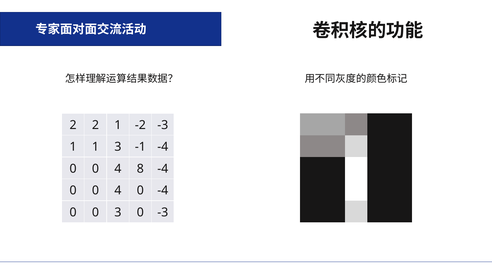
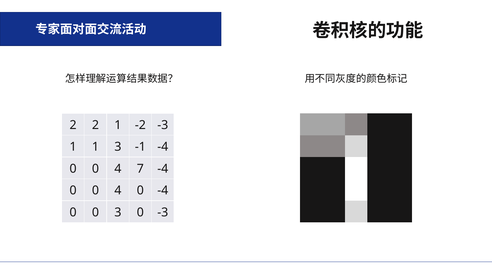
8: 8 -> 7 (140, 168)
